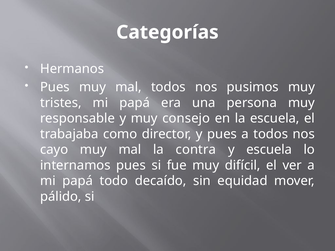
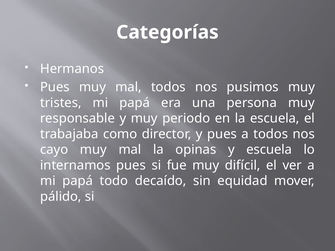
consejo: consejo -> periodo (186, 119)
contra: contra -> opinas (196, 150)
